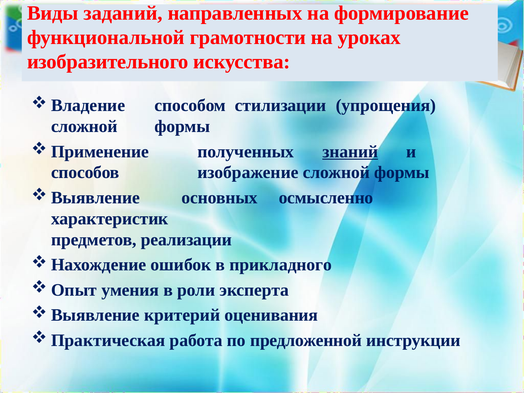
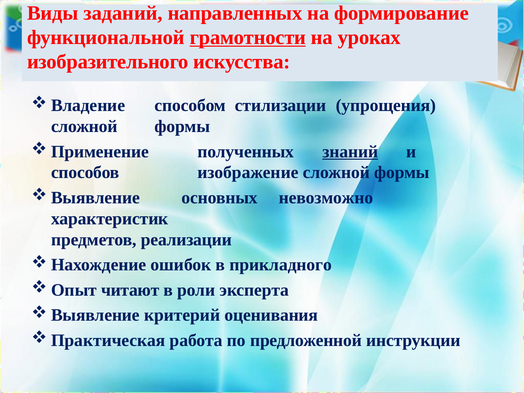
грамотности underline: none -> present (248, 37)
осмысленно: осмысленно -> невозможно (326, 198)
умения: умения -> читают (130, 290)
